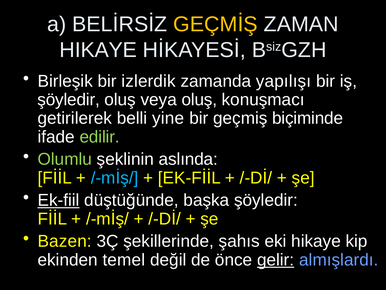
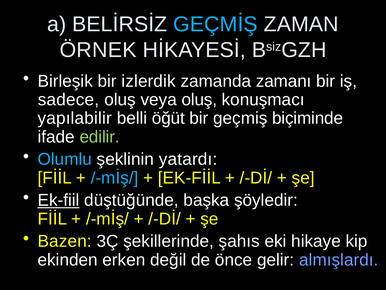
GEÇMİŞ colour: yellow -> light blue (215, 24)
HIKAYE: HIKAYE -> ÖRNEK (98, 50)
yapılışı: yapılışı -> zamanı (284, 81)
şöyledir: şöyledir -> sadece (68, 100)
getirilerek: getirilerek -> yapılabilir (75, 118)
yine: yine -> öğüt (168, 118)
Olumlu colour: light green -> light blue (65, 159)
aslında: aslında -> yatardı (188, 159)
temel: temel -> erken (124, 259)
gelir underline: present -> none (276, 259)
